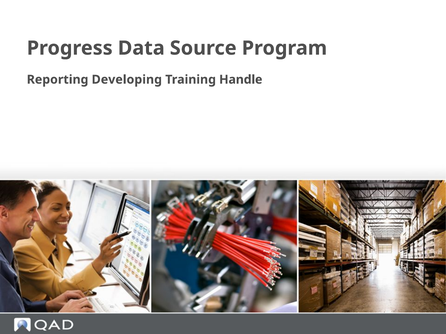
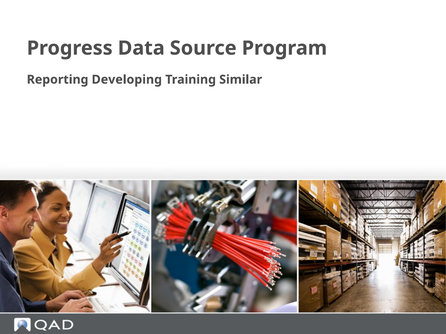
Handle: Handle -> Similar (241, 80)
